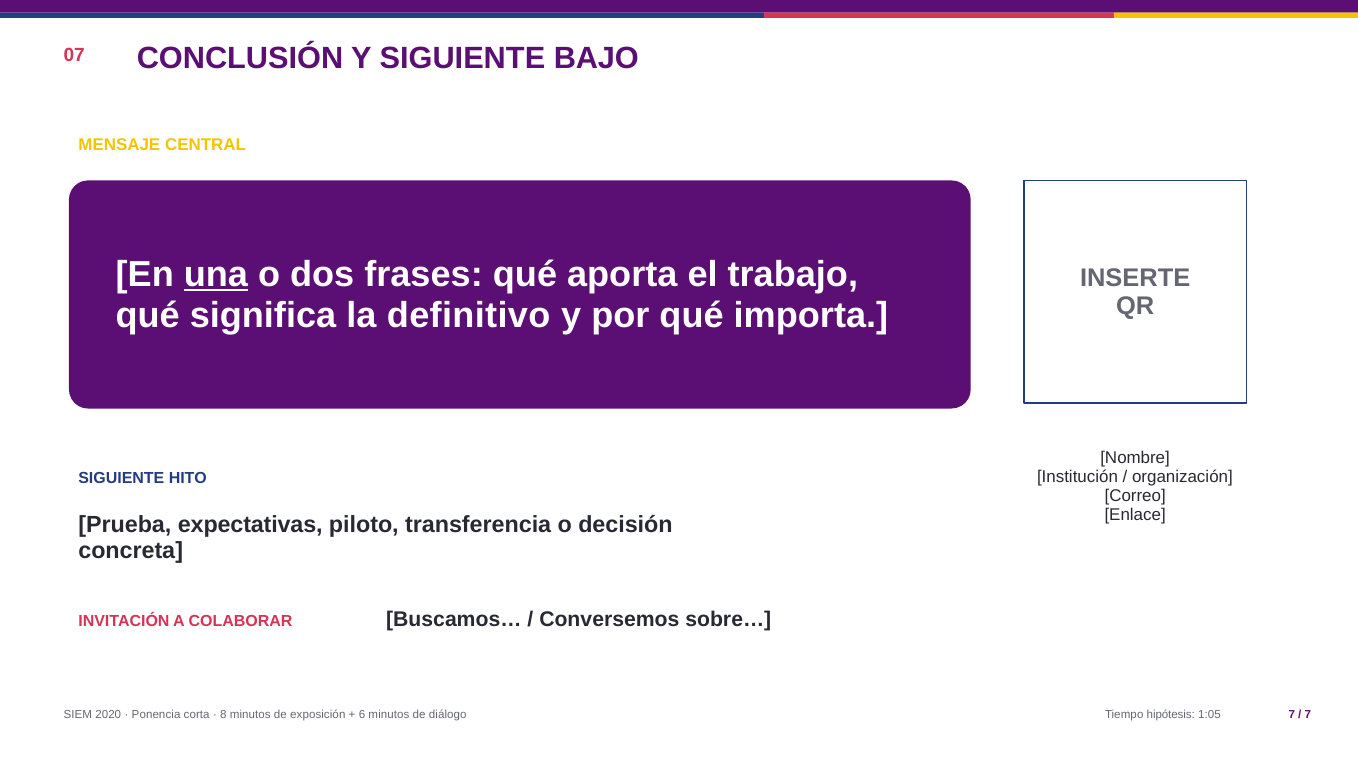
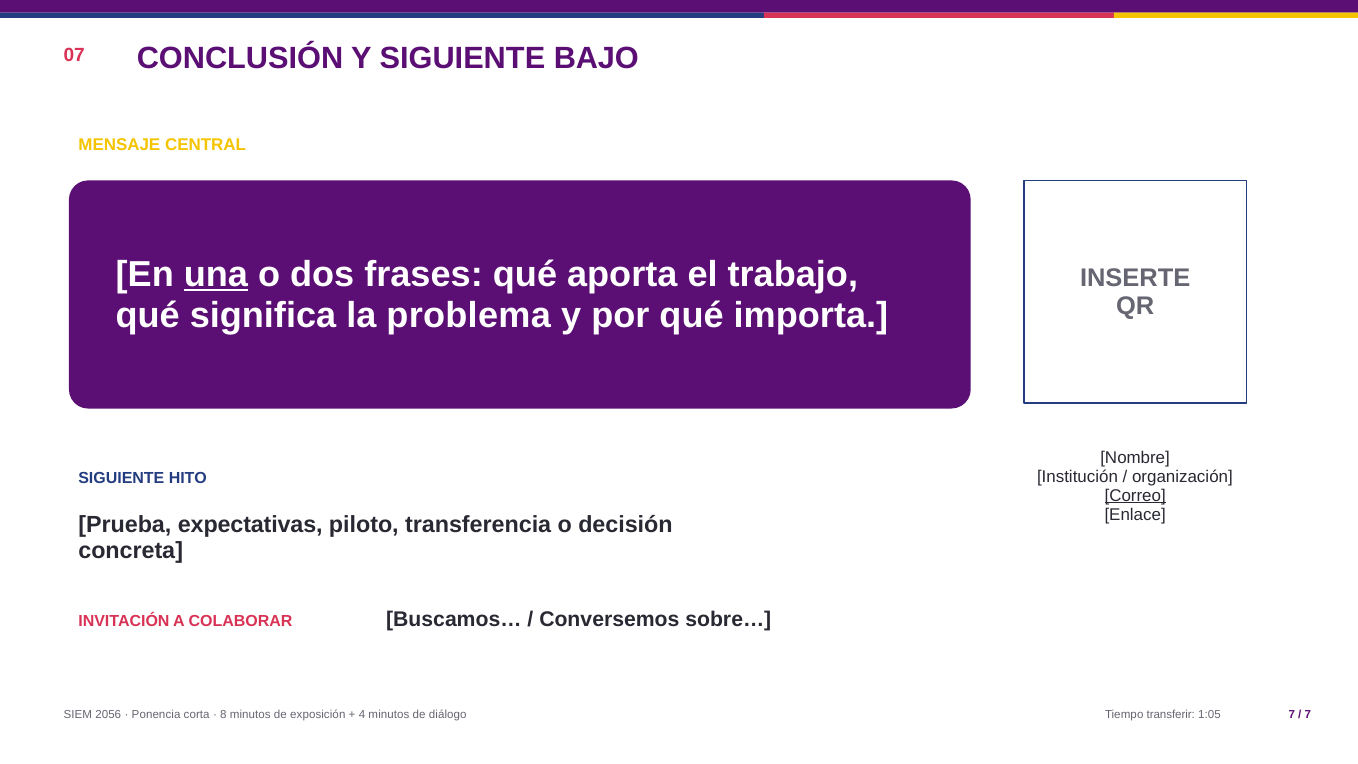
definitivo: definitivo -> problema (469, 315)
Correo underline: none -> present (1135, 496)
2020: 2020 -> 2056 (108, 714)
6: 6 -> 4 (362, 714)
hipótesis: hipótesis -> transferir (1171, 714)
